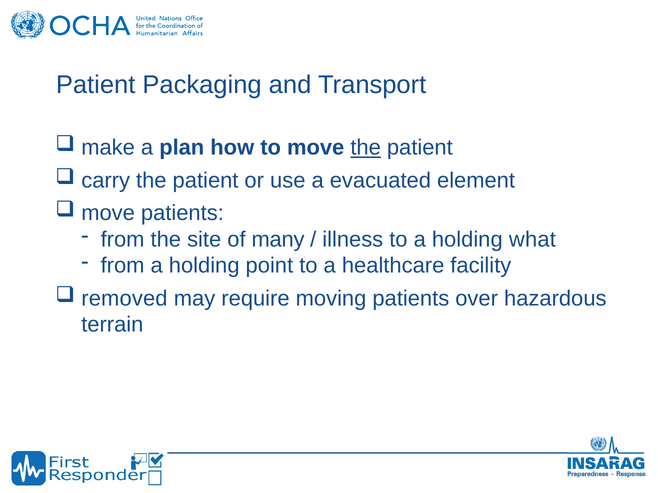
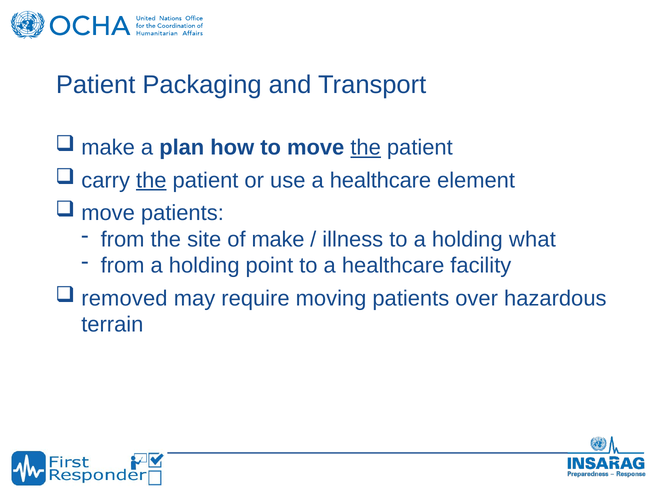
the underline: none -> present (151, 181)
use a evacuated: evacuated -> healthcare (380, 181)
of many: many -> make (278, 240)
